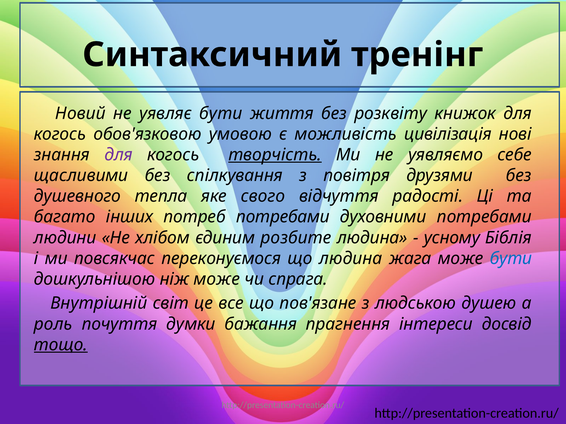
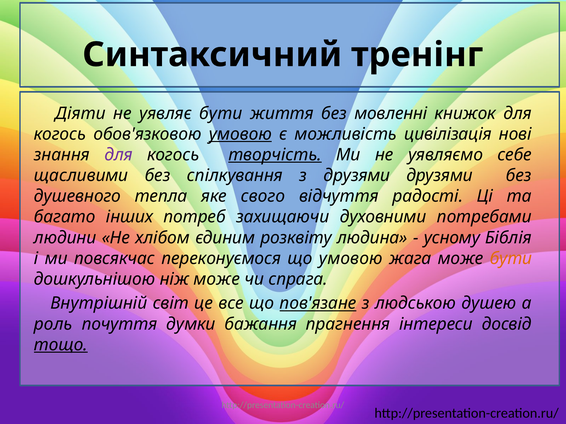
Новий: Новий -> Діяти (81, 113)
розквіту: розквіту -> мовленні (391, 113)
умовою underline: none -> present (240, 134)
з повітря: повітря -> друзями (357, 176)
потреб потребами: потребами -> захищаючи (283, 217)
розбите: розбите -> розквіту (296, 238)
що людина: людина -> умовою (351, 259)
бути colour: blue -> orange (511, 259)
пов'язане underline: none -> present (318, 304)
